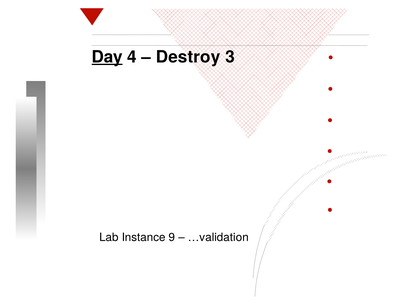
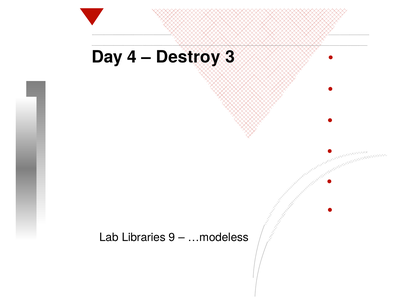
Day underline: present -> none (107, 57)
Instance: Instance -> Libraries (144, 237)
…validation: …validation -> …modeless (218, 237)
